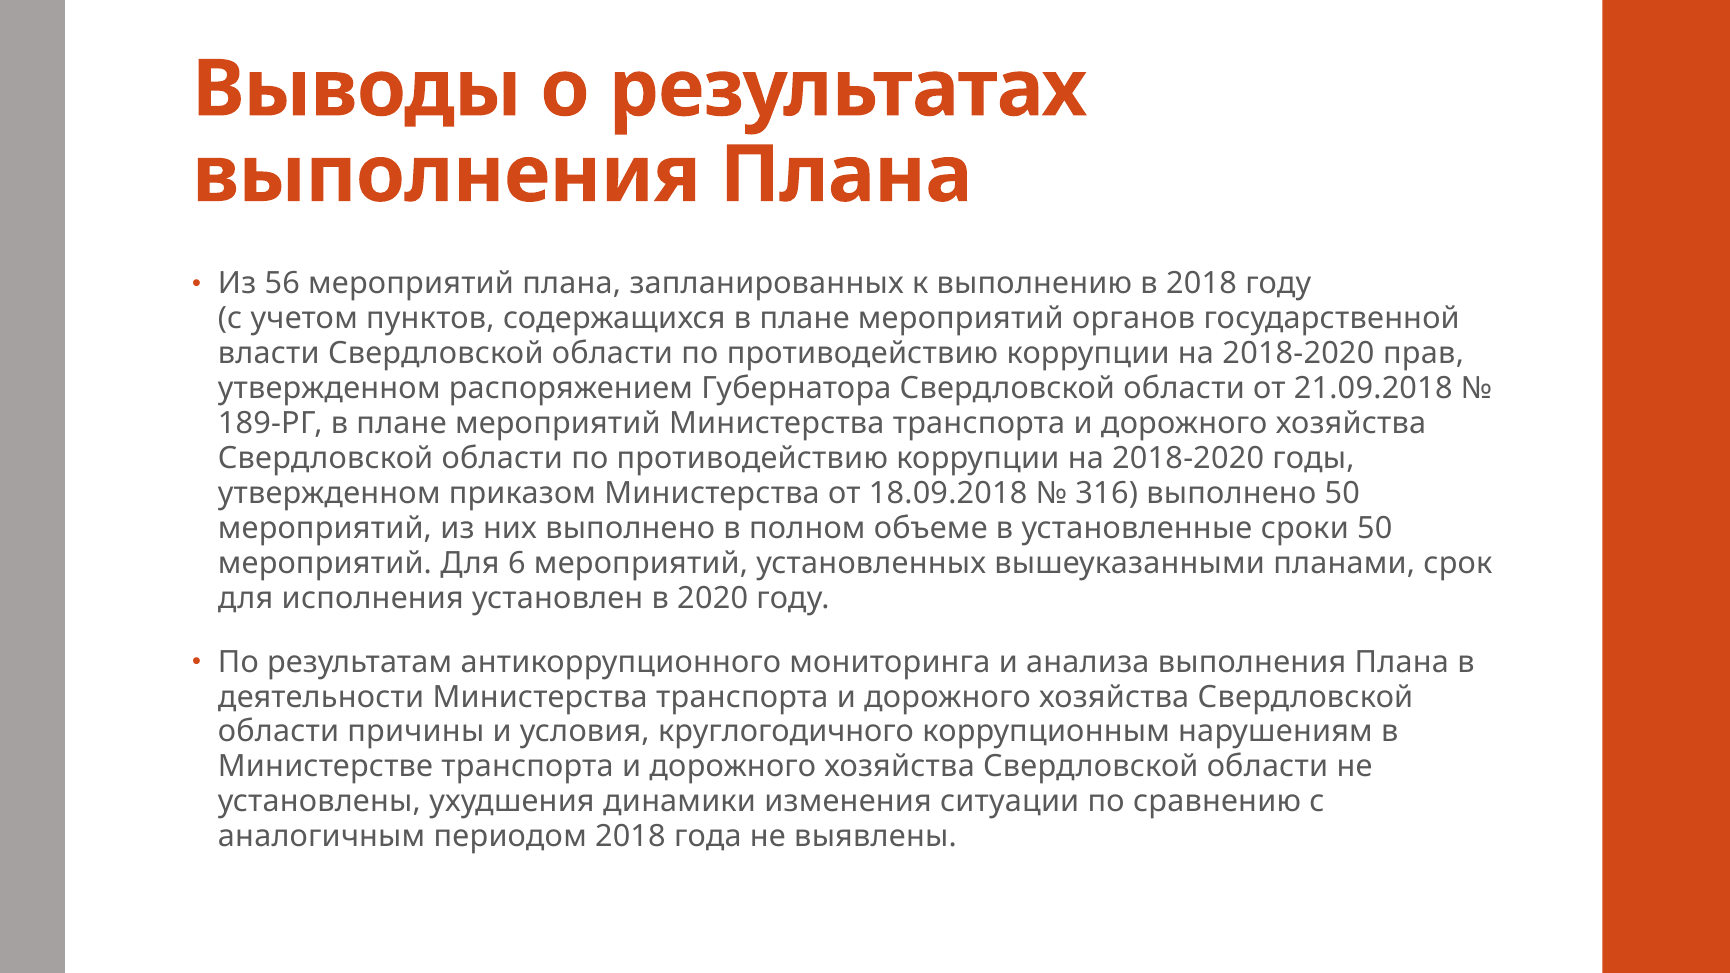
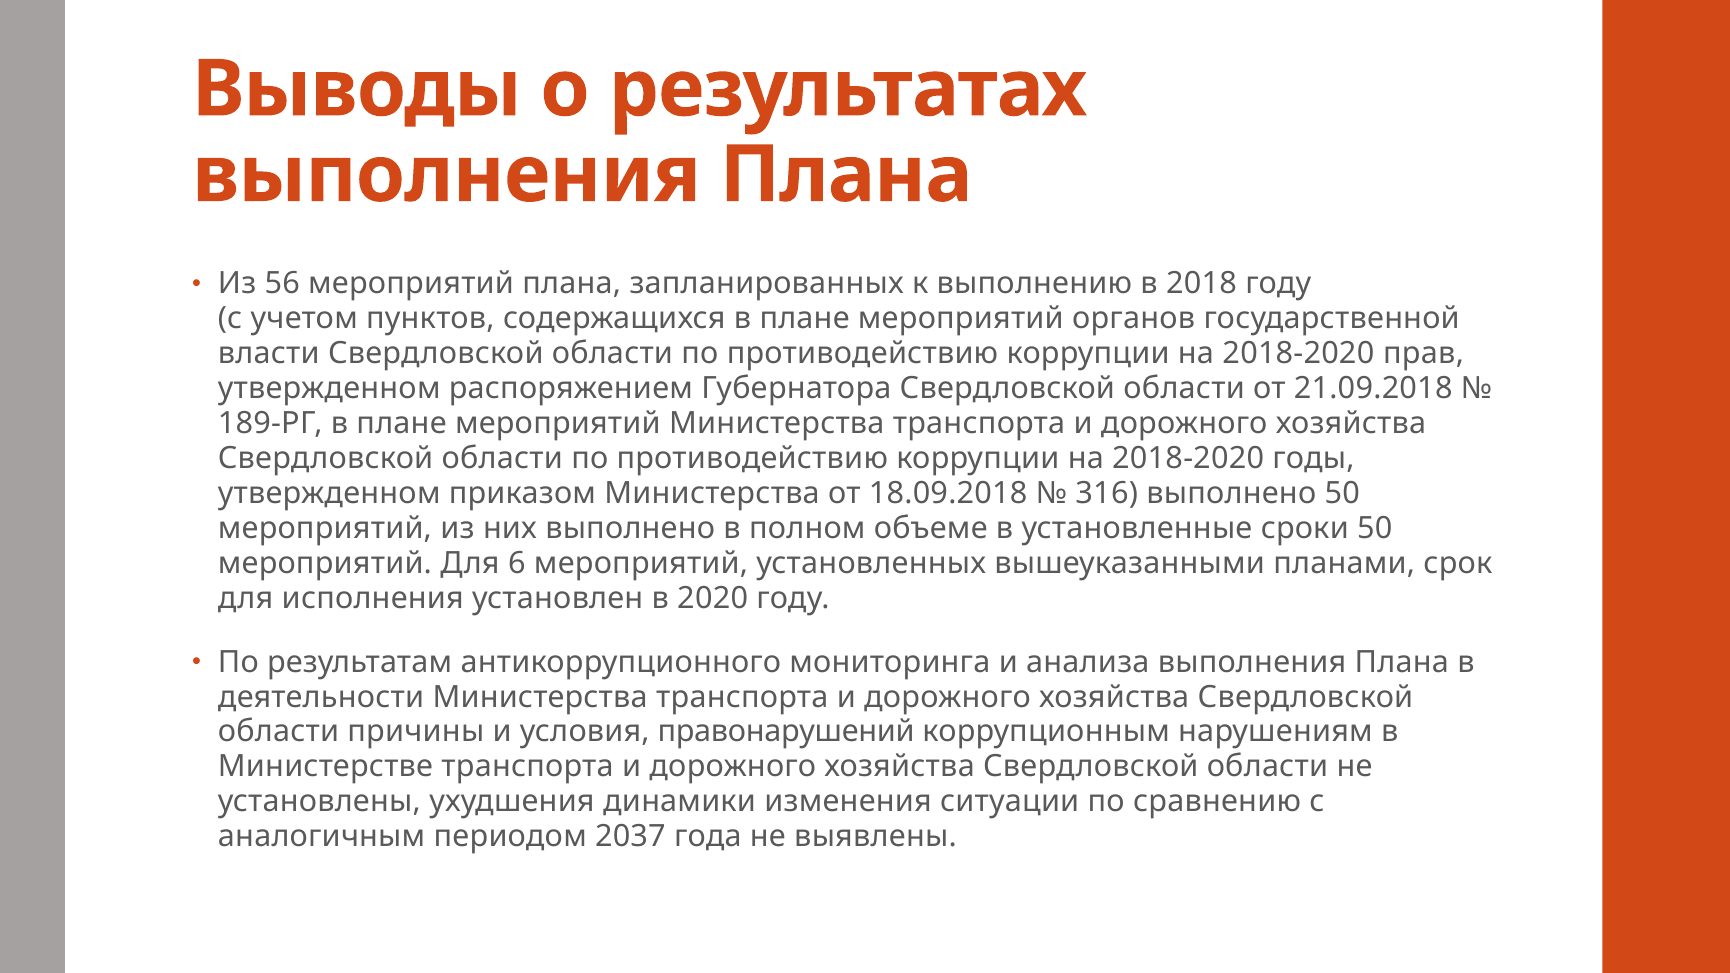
круглогодичного: круглогодичного -> правонарушений (786, 732)
периодом 2018: 2018 -> 2037 (630, 837)
